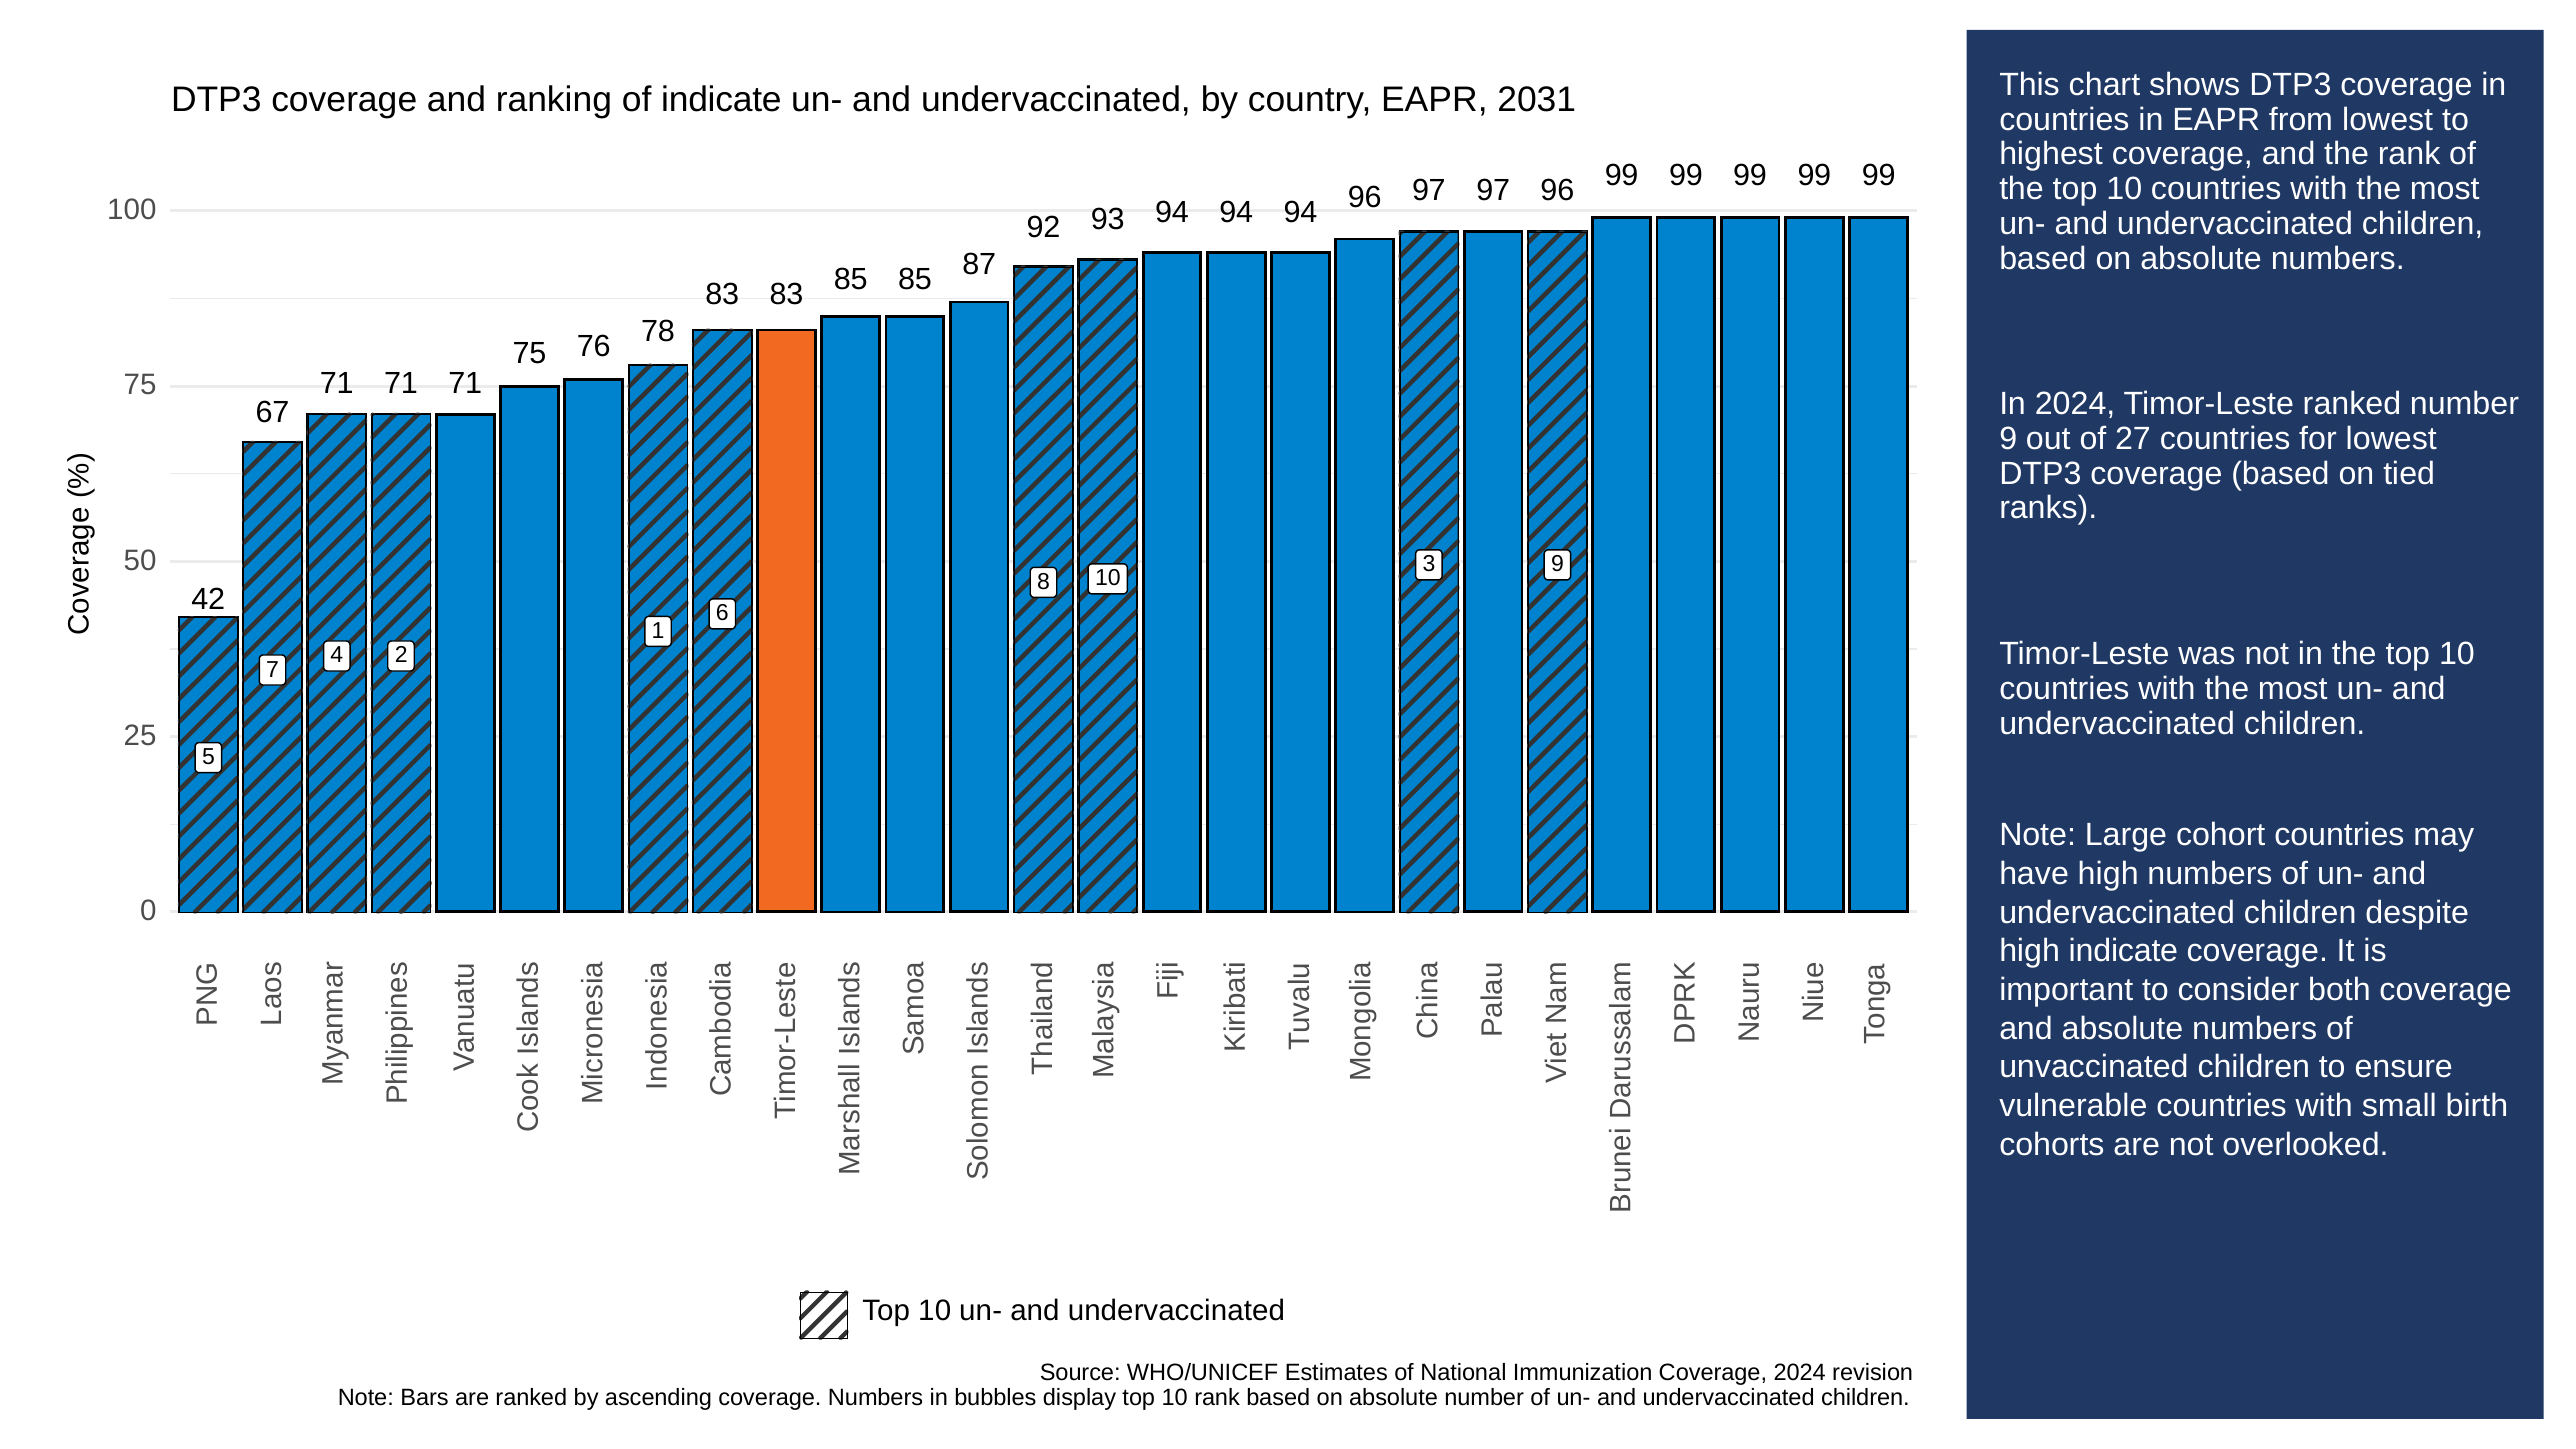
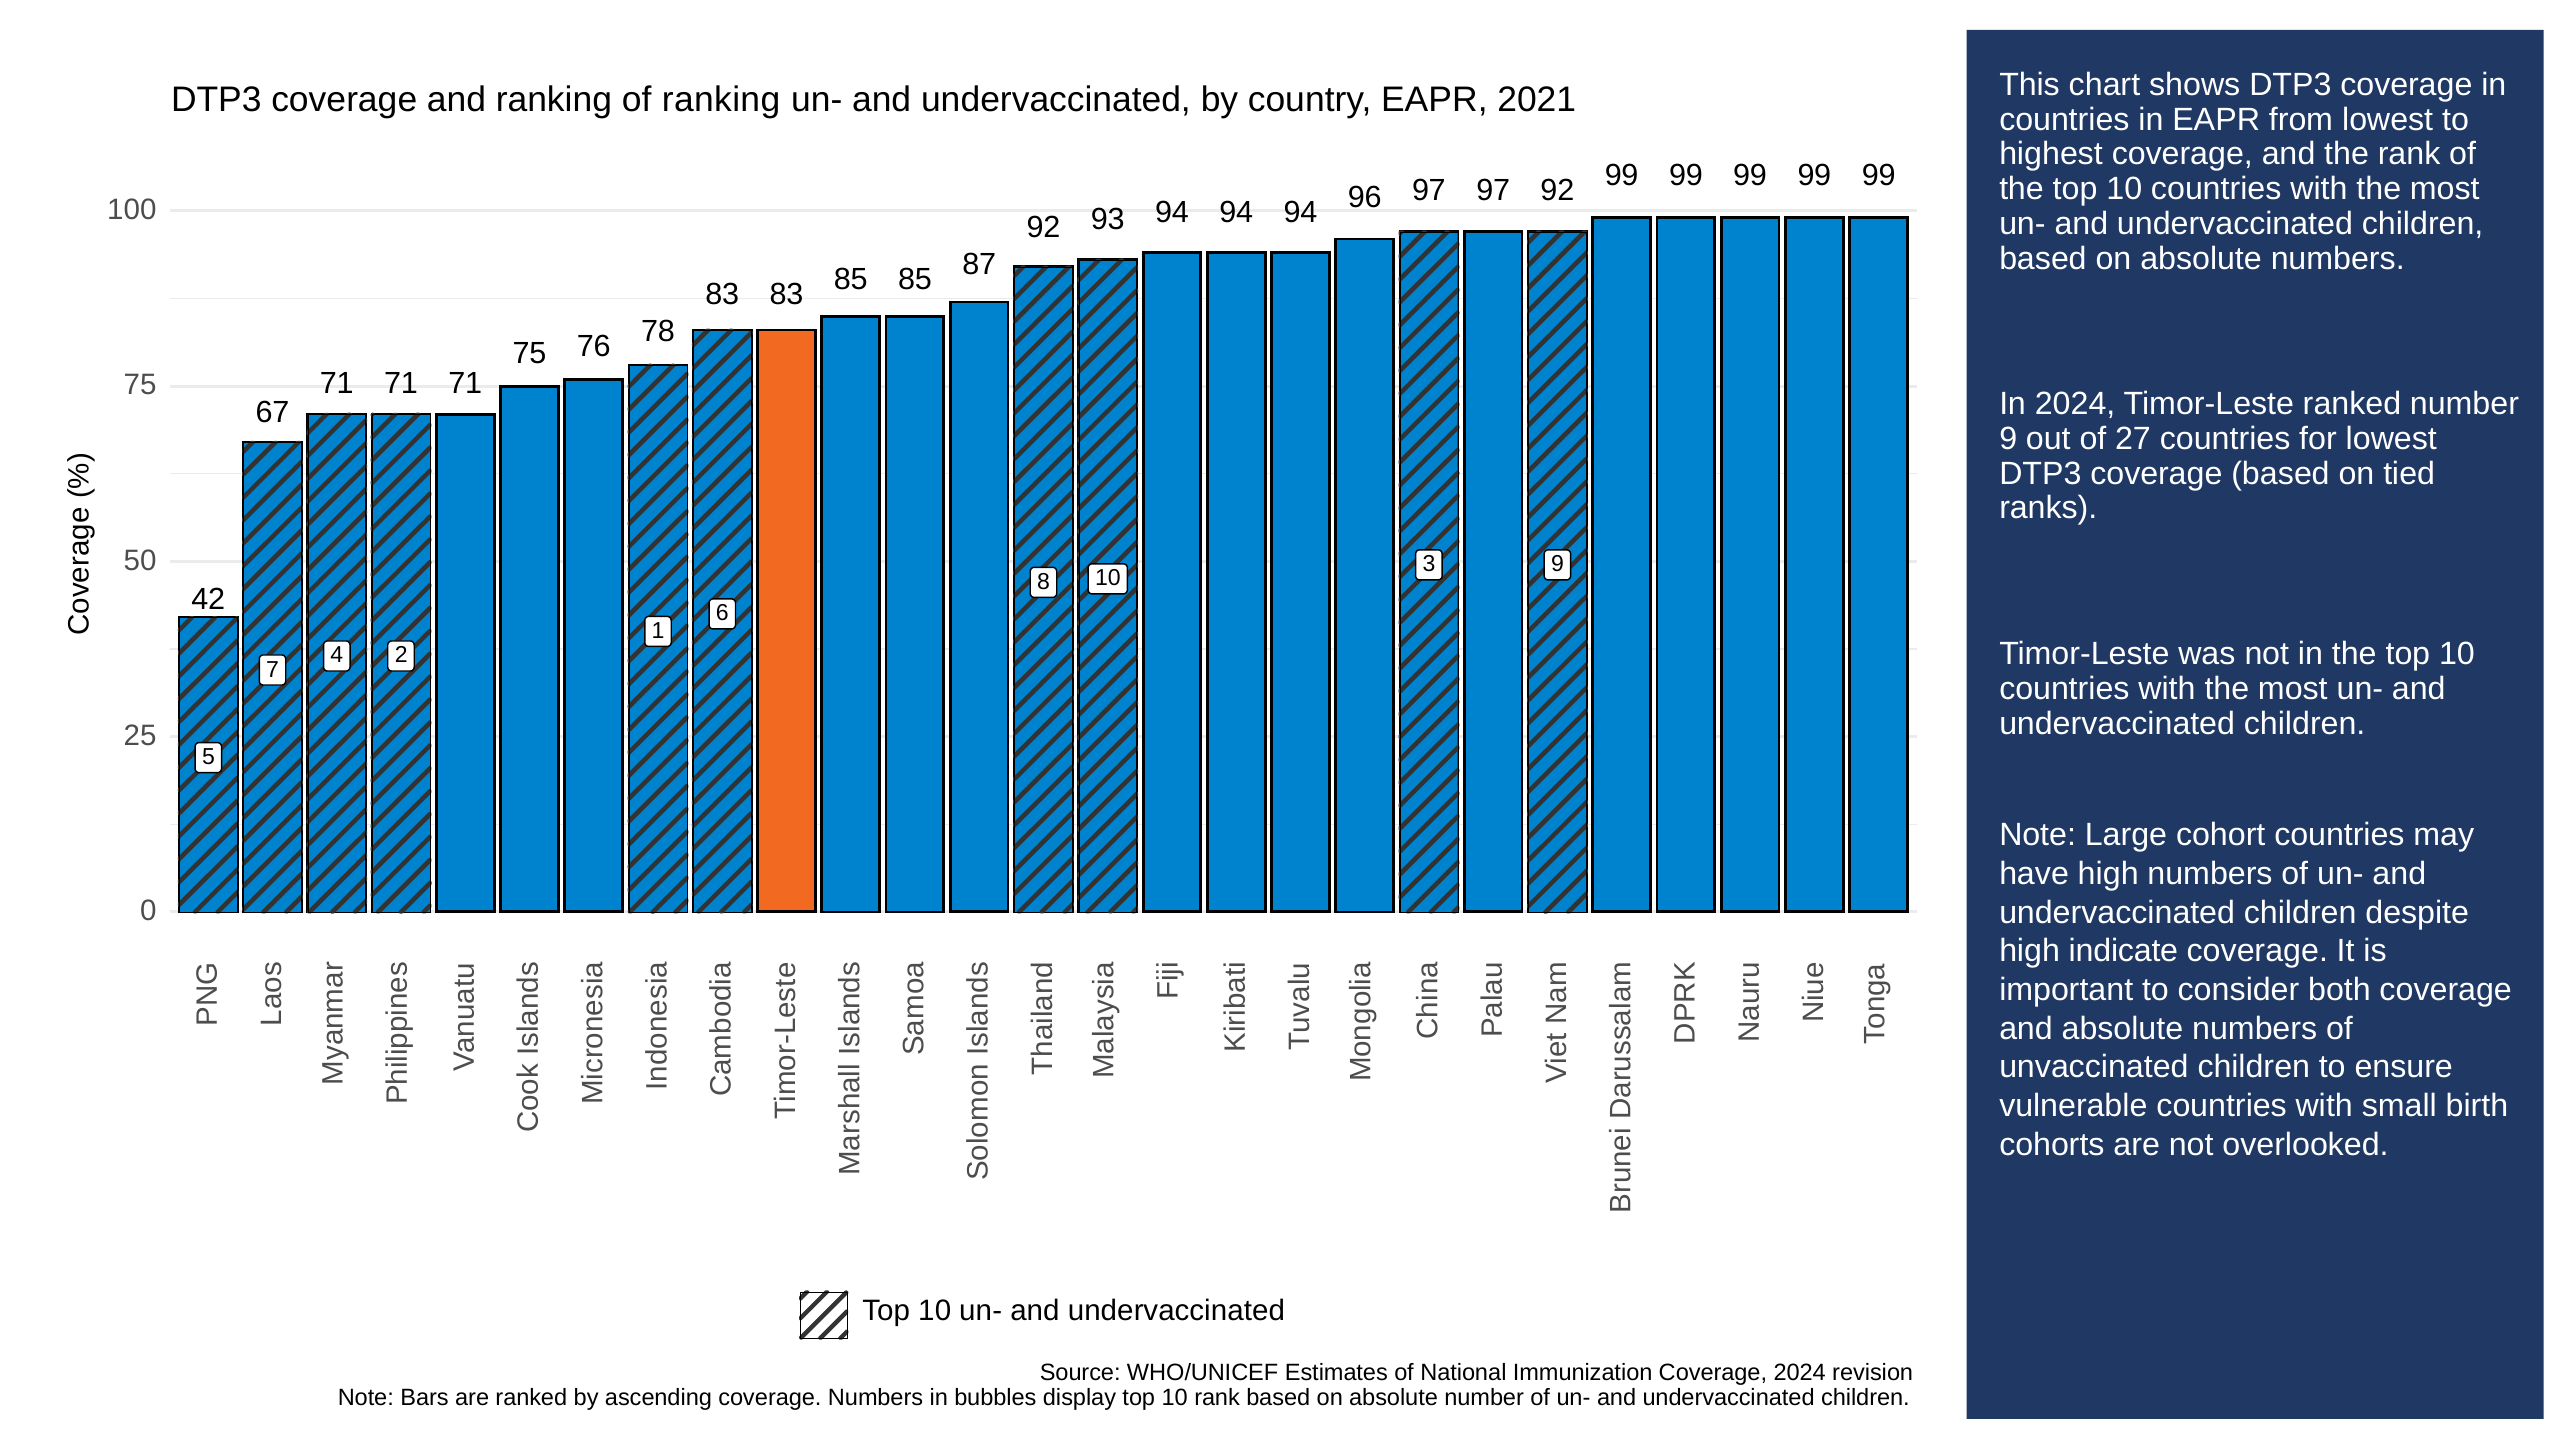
of indicate: indicate -> ranking (721, 100)
2031: 2031 -> 2021 (1537, 100)
97 96: 96 -> 92 (1557, 190)
